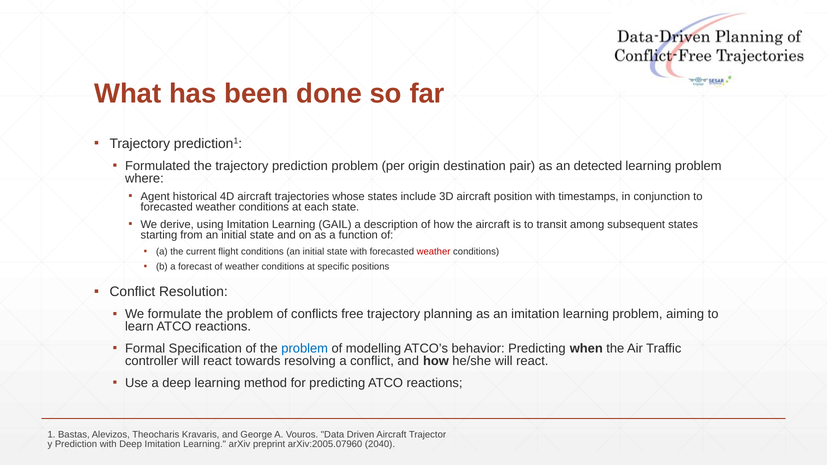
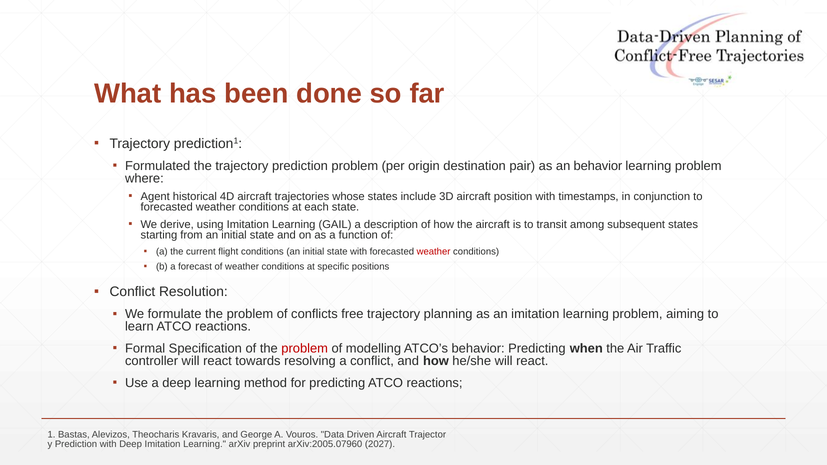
an detected: detected -> behavior (598, 166)
problem colour: blue -> red (305, 349)
2040: 2040 -> 2027 (380, 444)
